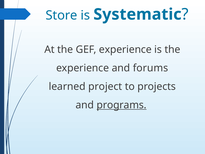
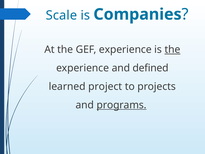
Store: Store -> Scale (61, 15)
Systematic: Systematic -> Companies (137, 14)
the underline: none -> present (172, 49)
forums: forums -> defined (151, 68)
